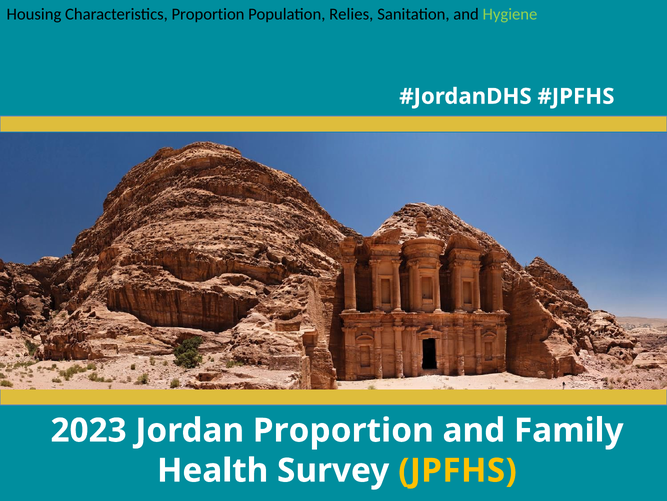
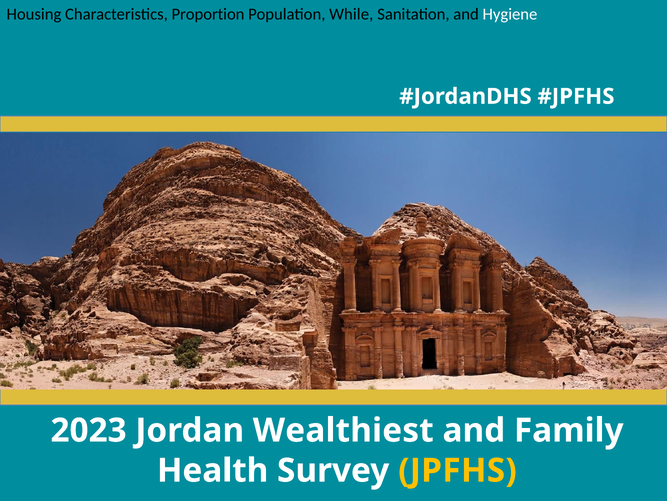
Relies: Relies -> While (351, 14)
Hygiene colour: light green -> white (510, 14)
Proportion: Proportion -> Wealthiest (343, 430)
